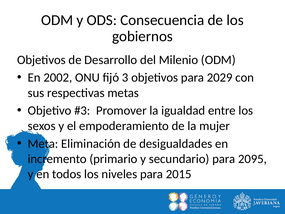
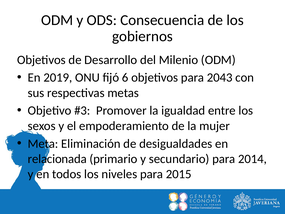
2002: 2002 -> 2019 (58, 78)
3: 3 -> 6 (125, 78)
2029: 2029 -> 2043 (220, 78)
incremento: incremento -> relacionada (57, 159)
2095: 2095 -> 2014 (252, 159)
